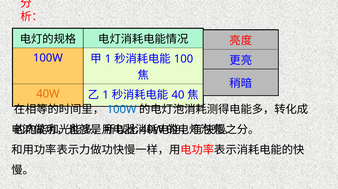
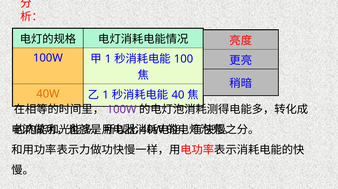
100W colour: blue -> purple (122, 110)
